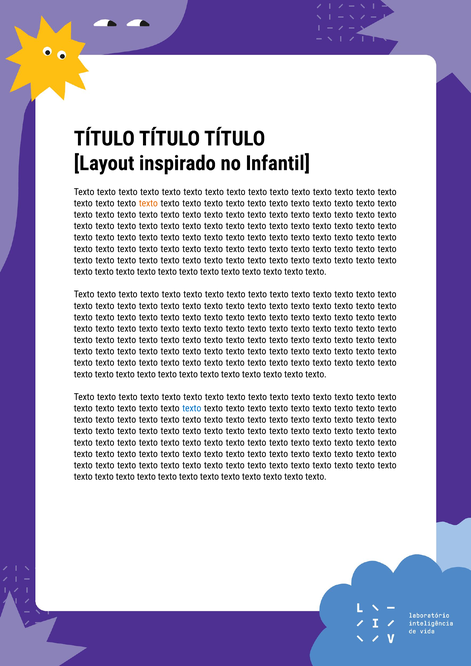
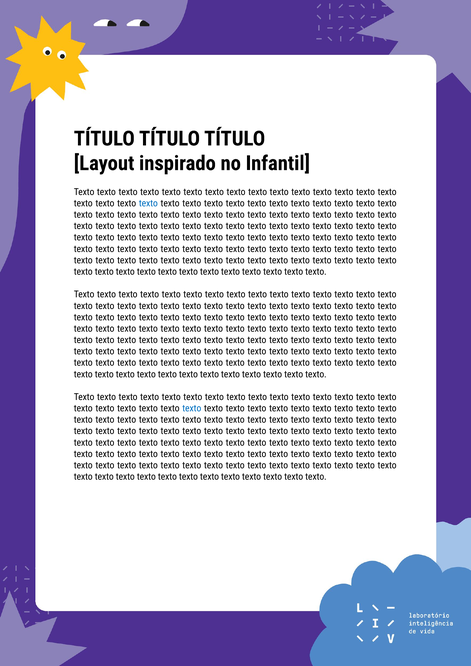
texto colour: orange -> blue (148, 203)
